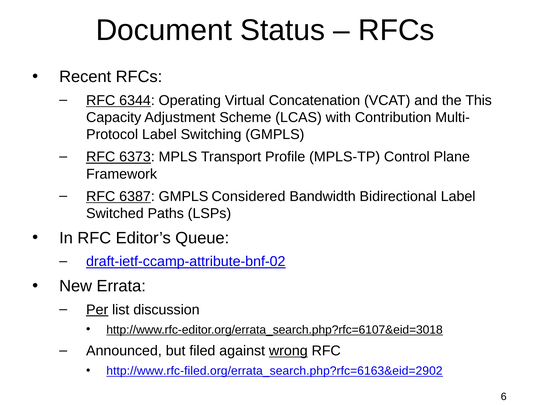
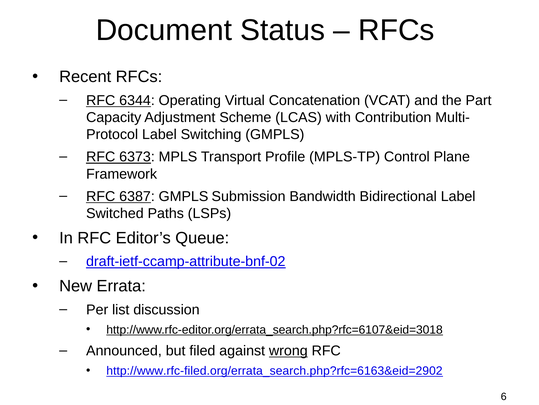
This: This -> Part (479, 100)
Considered: Considered -> Submission (249, 196)
Per underline: present -> none (97, 309)
